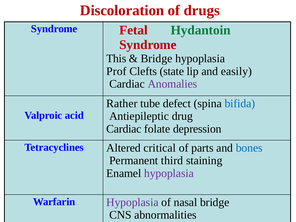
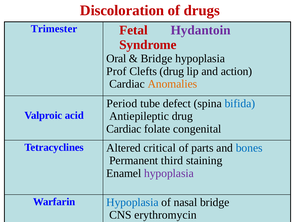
Syndrome: Syndrome -> Trimester (54, 29)
Hydantoin colour: green -> purple (201, 30)
This: This -> Oral (116, 58)
Clefts state: state -> drug (172, 71)
easily: easily -> action (236, 71)
Anomalies colour: purple -> orange (172, 84)
Rather: Rather -> Period (122, 103)
depression: depression -> congenital (197, 129)
Hypoplasia colour: purple -> blue (132, 202)
abnormalities: abnormalities -> erythromycin (165, 215)
